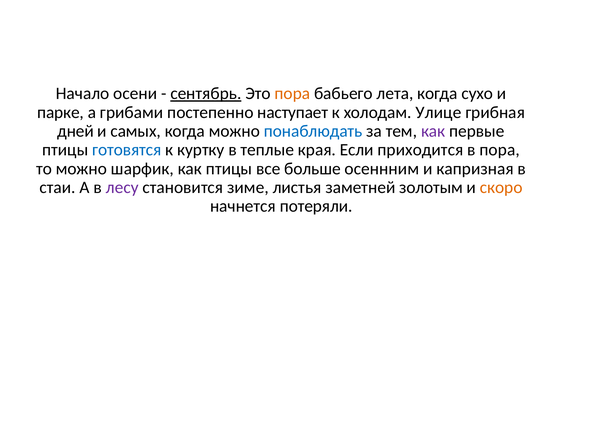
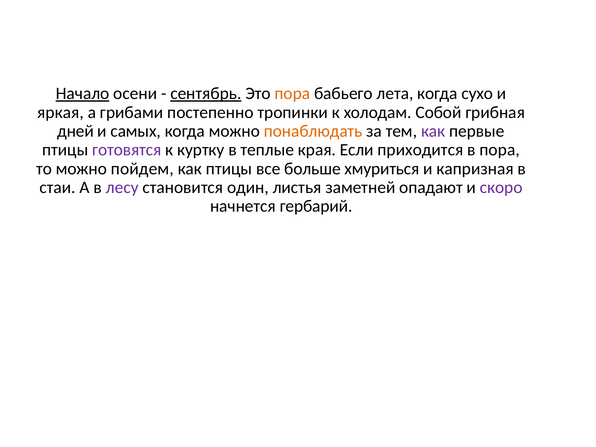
Начало underline: none -> present (83, 94)
парке: парке -> яркая (61, 112)
наступает: наступает -> тропинки (293, 112)
Улице: Улице -> Собой (438, 112)
понаблюдать colour: blue -> orange (313, 131)
готовятся colour: blue -> purple (127, 150)
шарфик: шарфик -> пойдем (142, 169)
осеннним: осеннним -> хмуриться (382, 169)
зиме: зиме -> один (248, 187)
золотым: золотым -> опадают (431, 187)
скоро colour: orange -> purple (501, 187)
потеряли: потеряли -> гербарий (316, 206)
